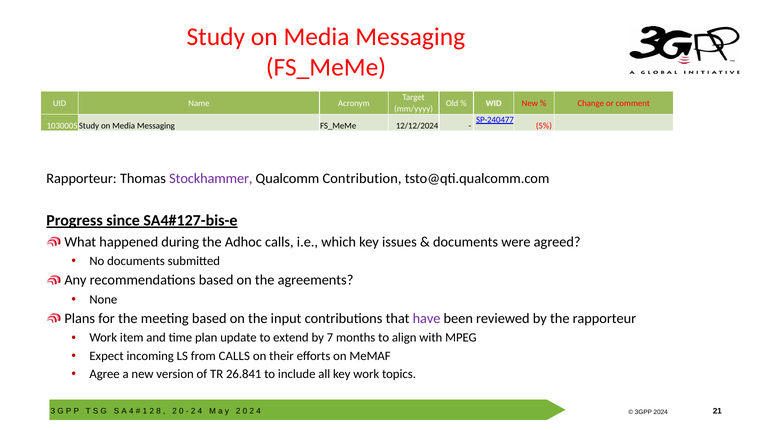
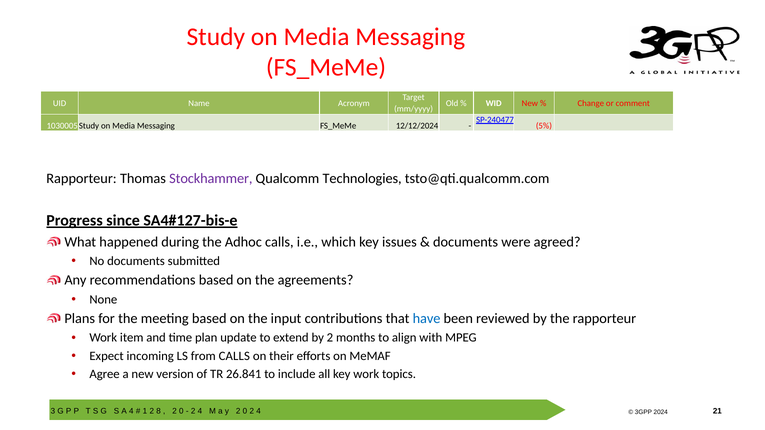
Contribution: Contribution -> Technologies (362, 179)
have colour: purple -> blue (427, 319)
by 7: 7 -> 2 (330, 338)
